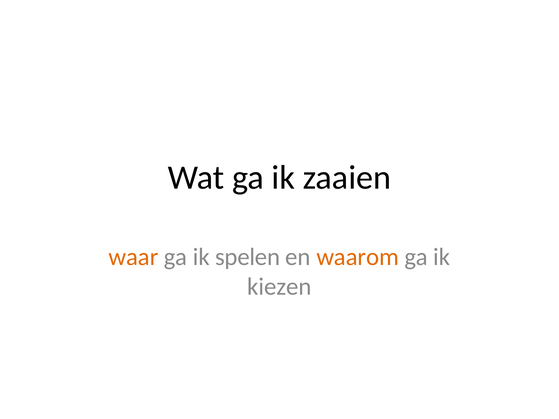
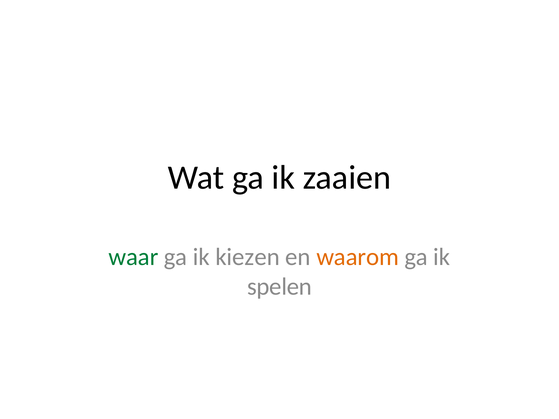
waar colour: orange -> green (133, 257)
spelen: spelen -> kiezen (248, 257)
kiezen: kiezen -> spelen (280, 287)
